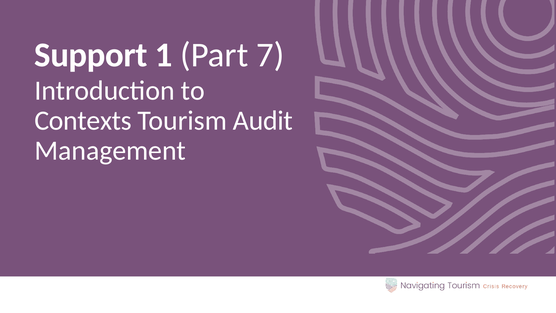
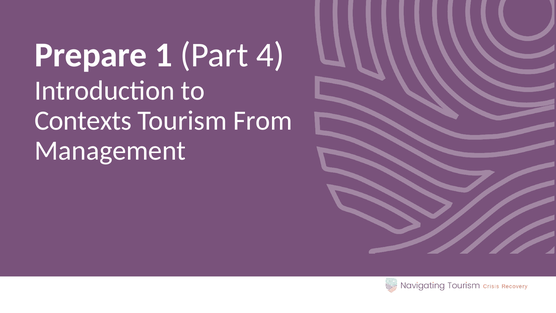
Support: Support -> Prepare (91, 55)
7: 7 -> 4 (270, 55)
Audit: Audit -> From (263, 121)
